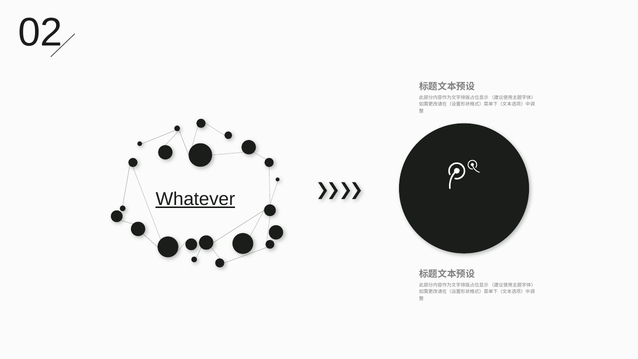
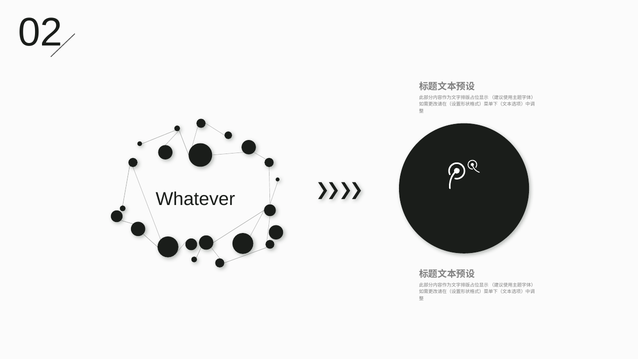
Whatever underline: present -> none (195, 199)
